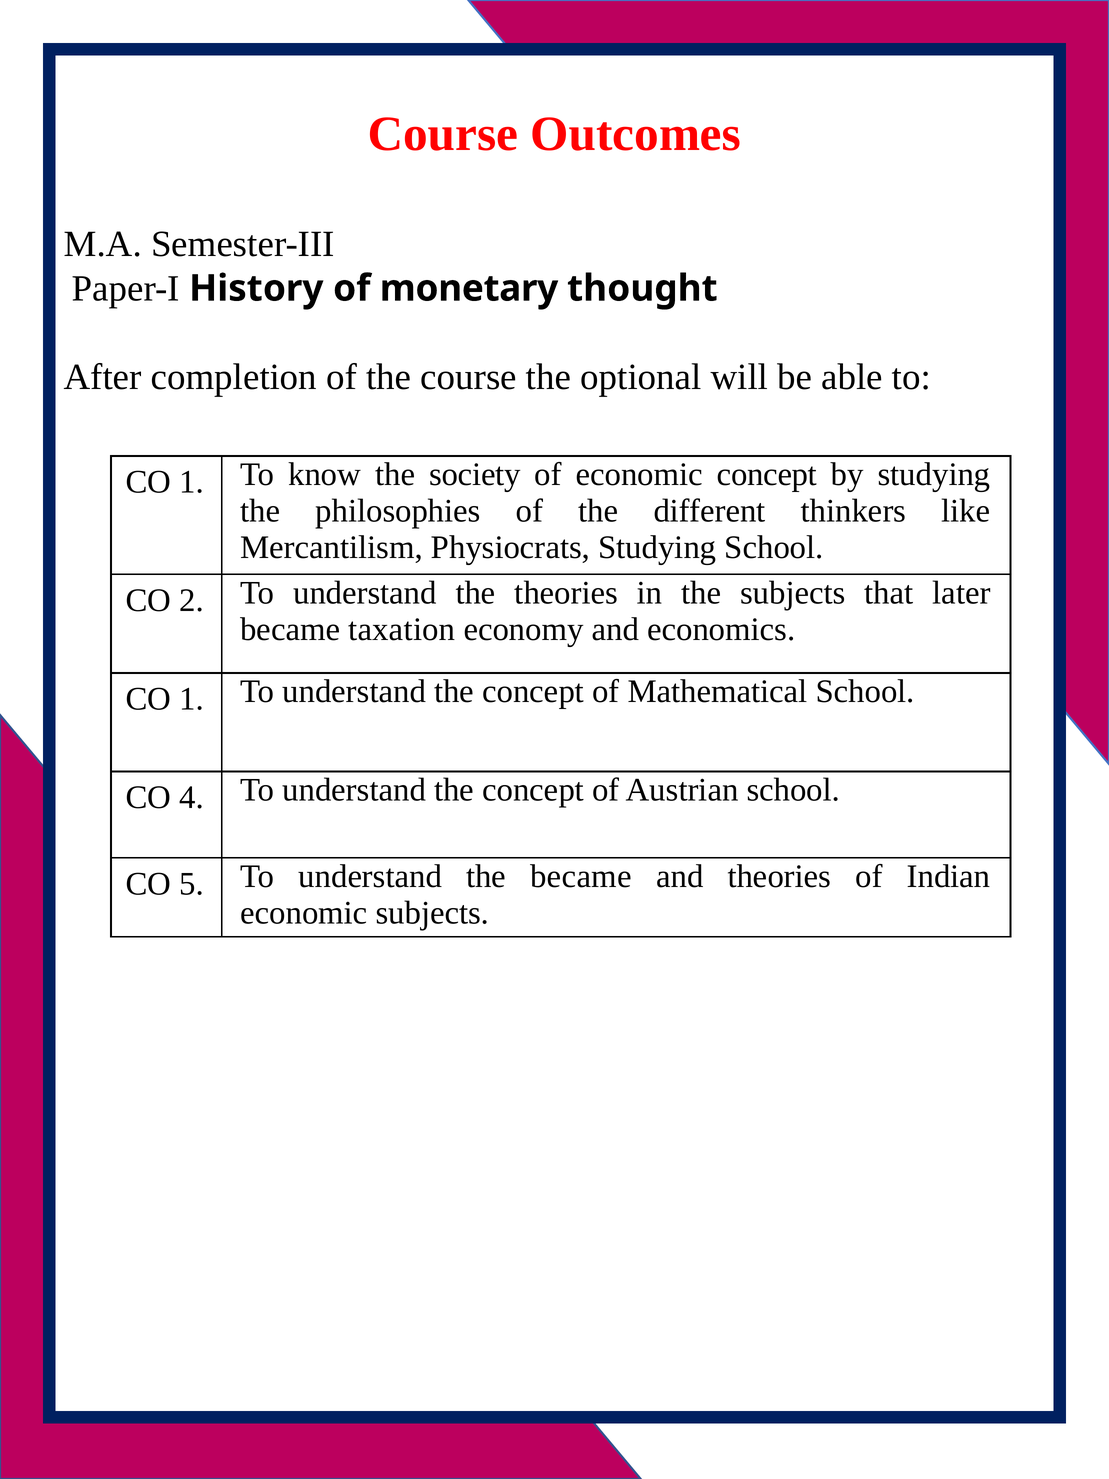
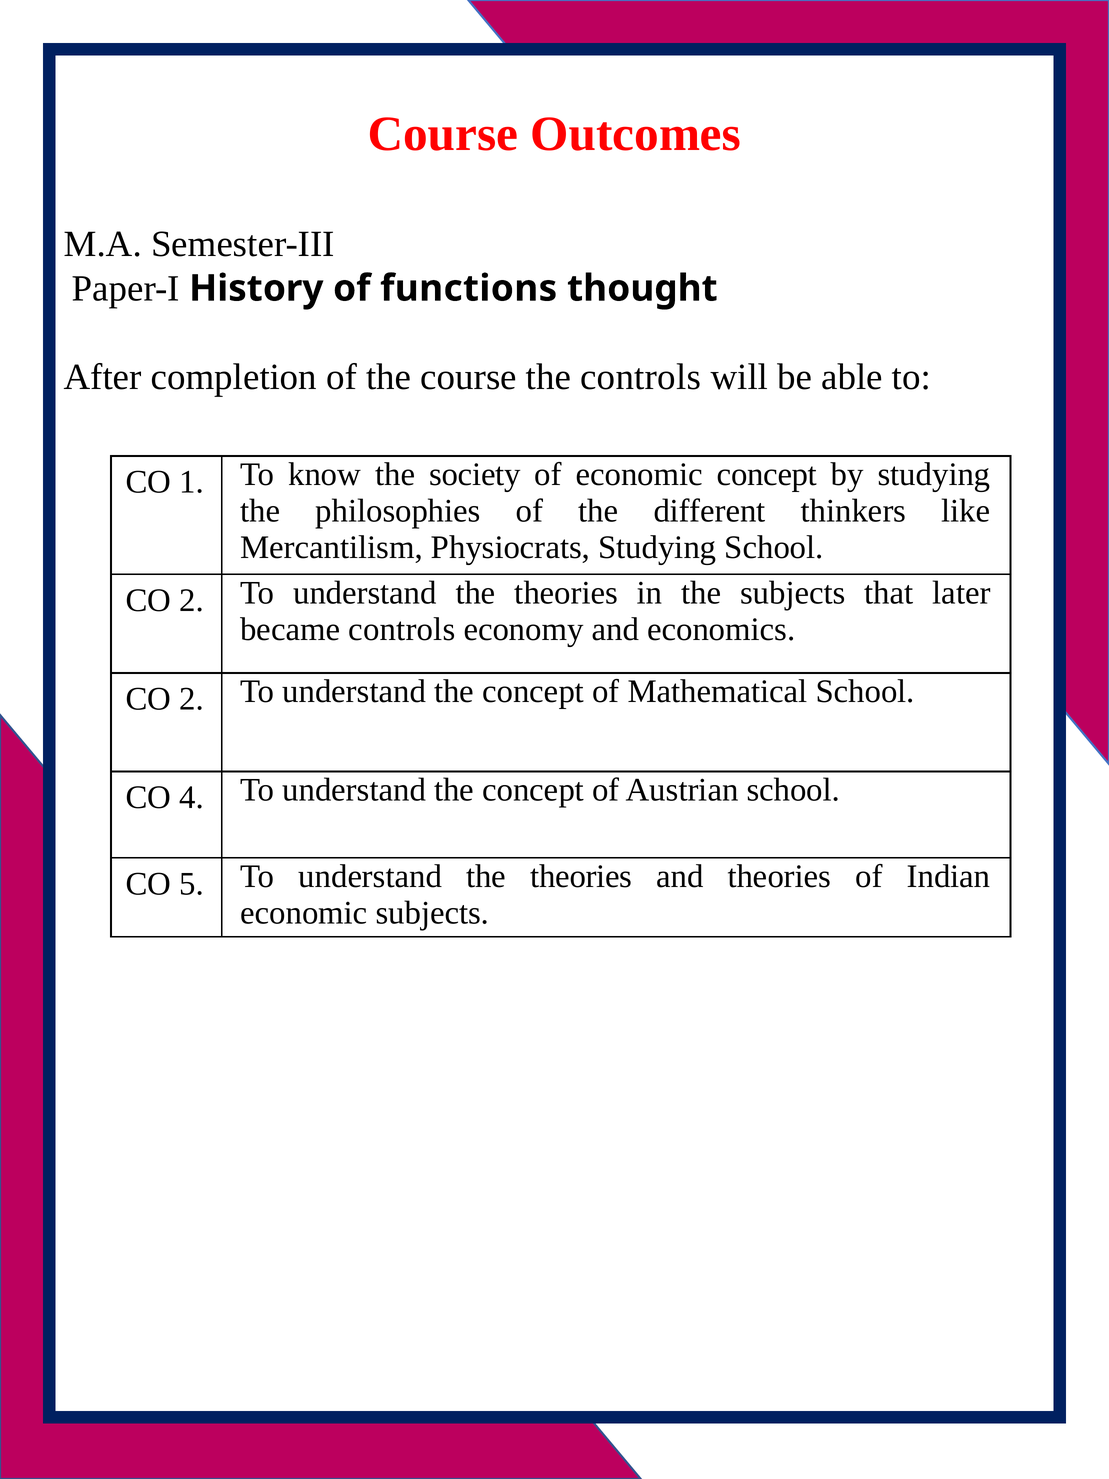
monetary: monetary -> functions (469, 288)
the optional: optional -> controls (641, 377)
became taxation: taxation -> controls (402, 629)
1: 1 -> 2 (192, 699)
became: became -> theories (581, 876)
